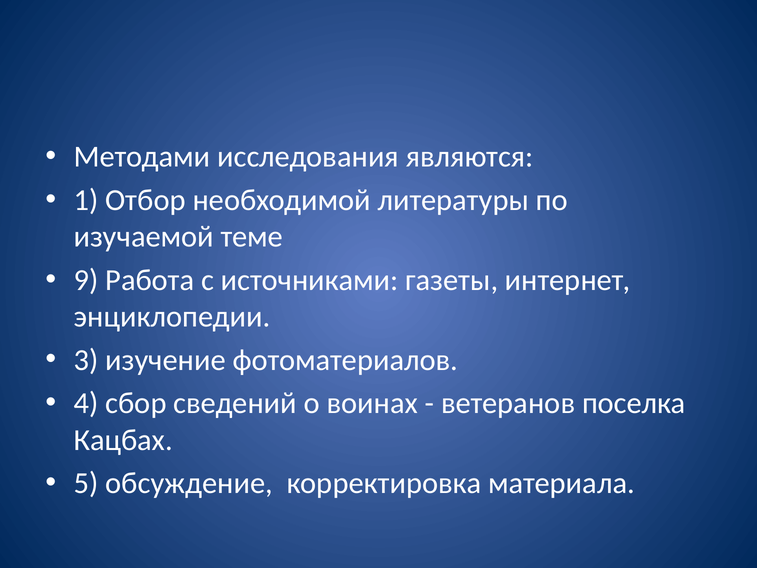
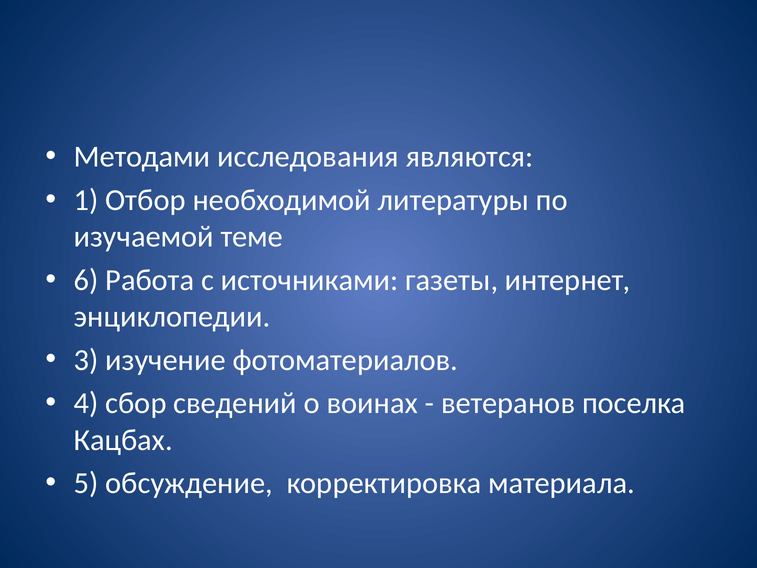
9: 9 -> 6 (86, 280)
